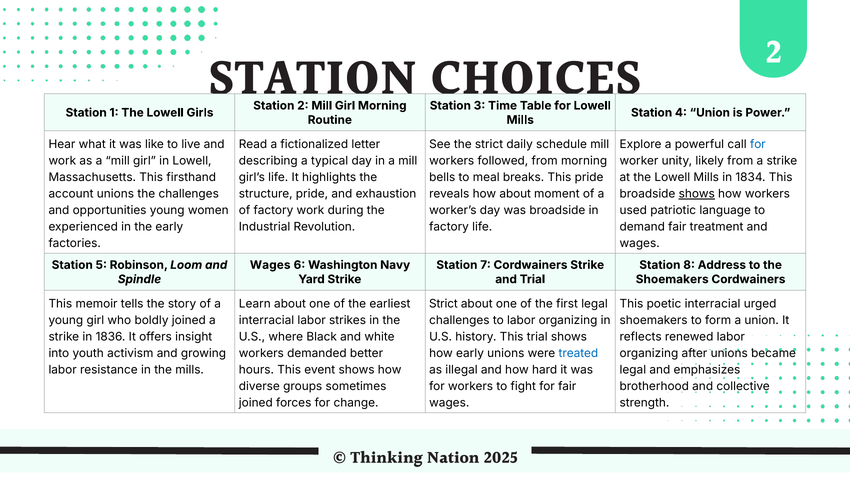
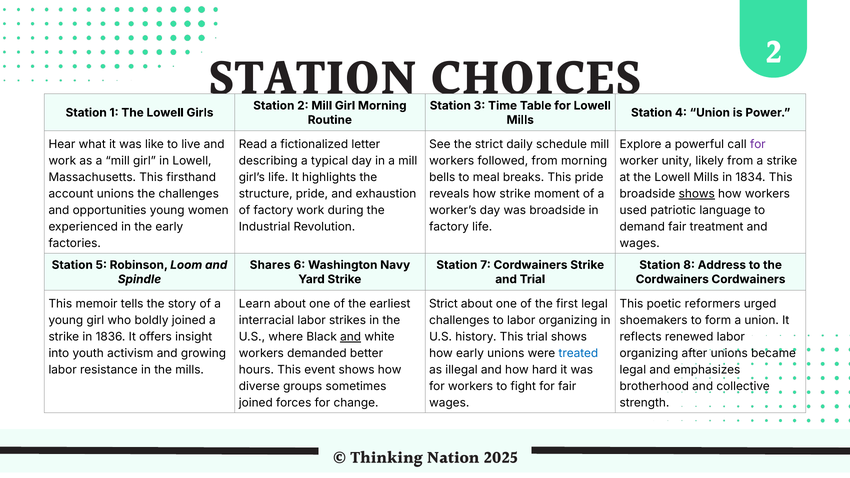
for colour: blue -> purple (758, 145)
how about: about -> strike (515, 194)
Wages: Wages -> Shares (270, 265)
Shoemakers: Shoemakers -> Cordwainers (672, 279)
poetic interracial: interracial -> reformers (713, 304)
and underline: none -> present (351, 337)
